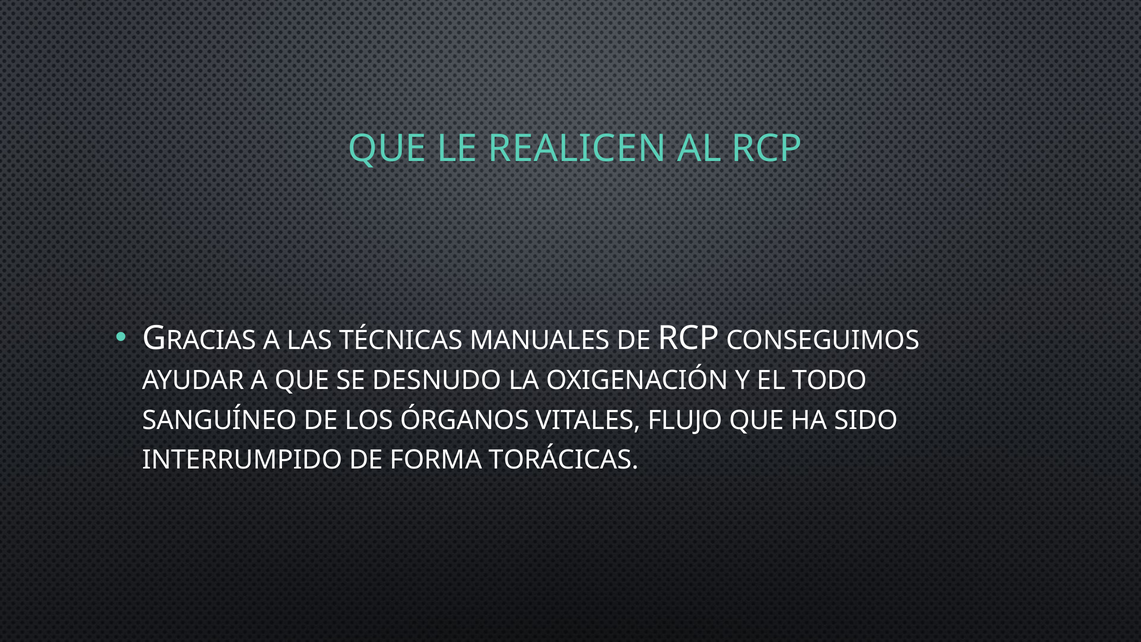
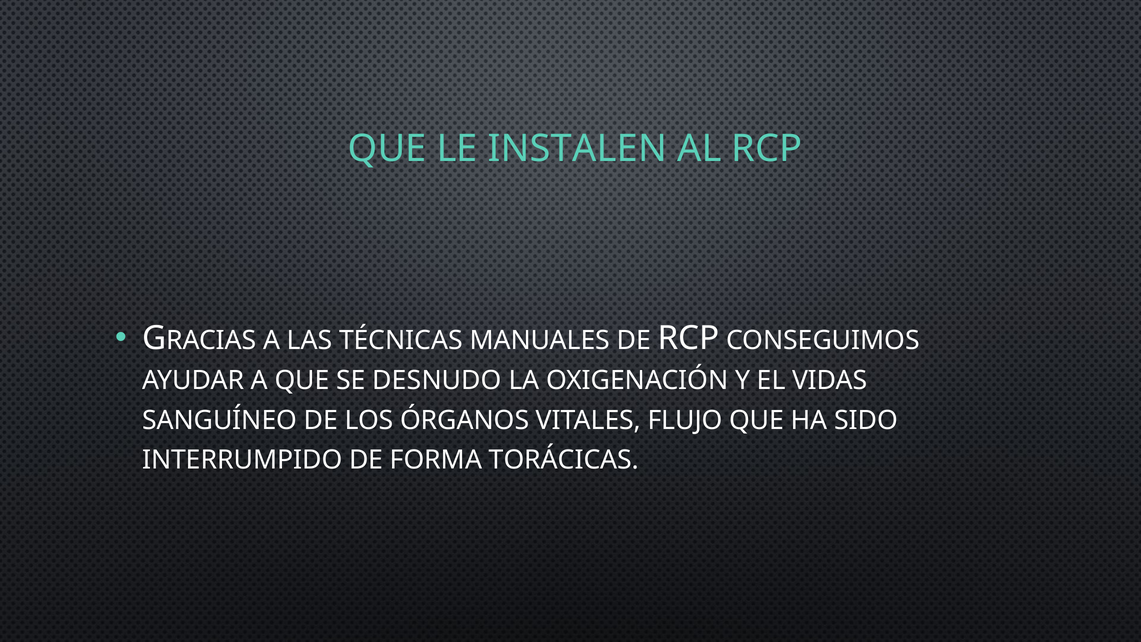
REALICEN: REALICEN -> INSTALEN (577, 149)
TODO: TODO -> VIDAS (830, 380)
